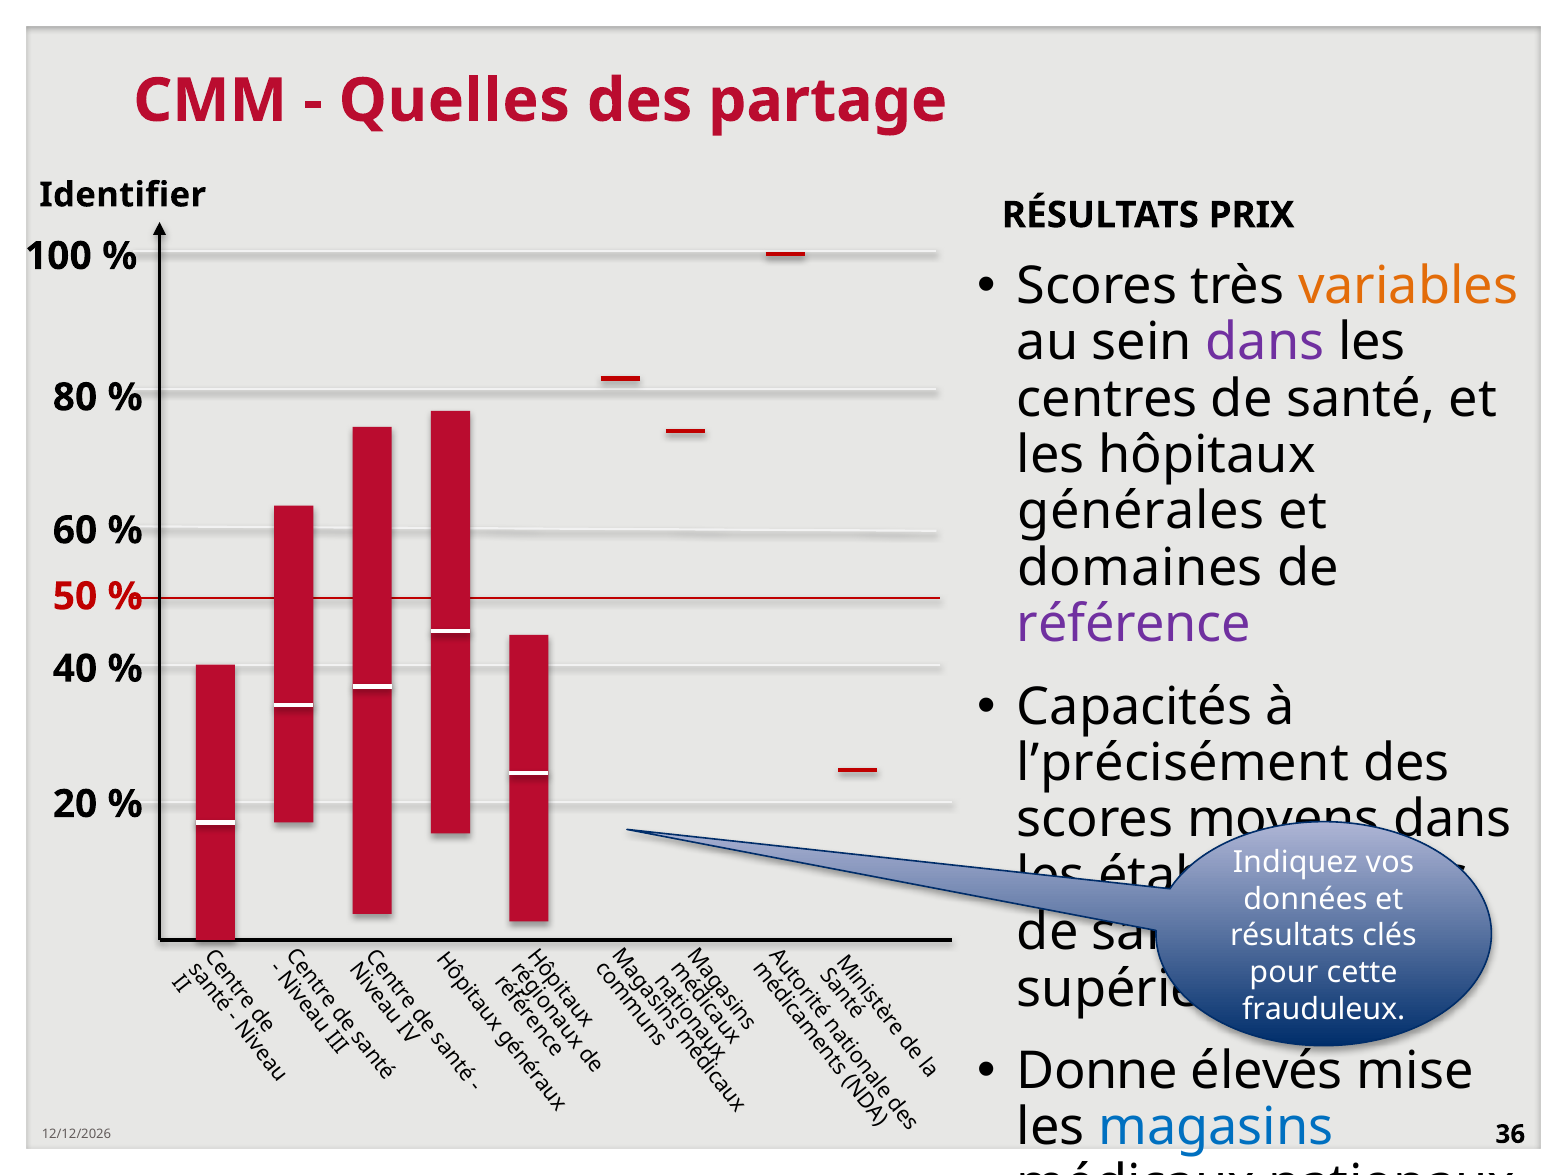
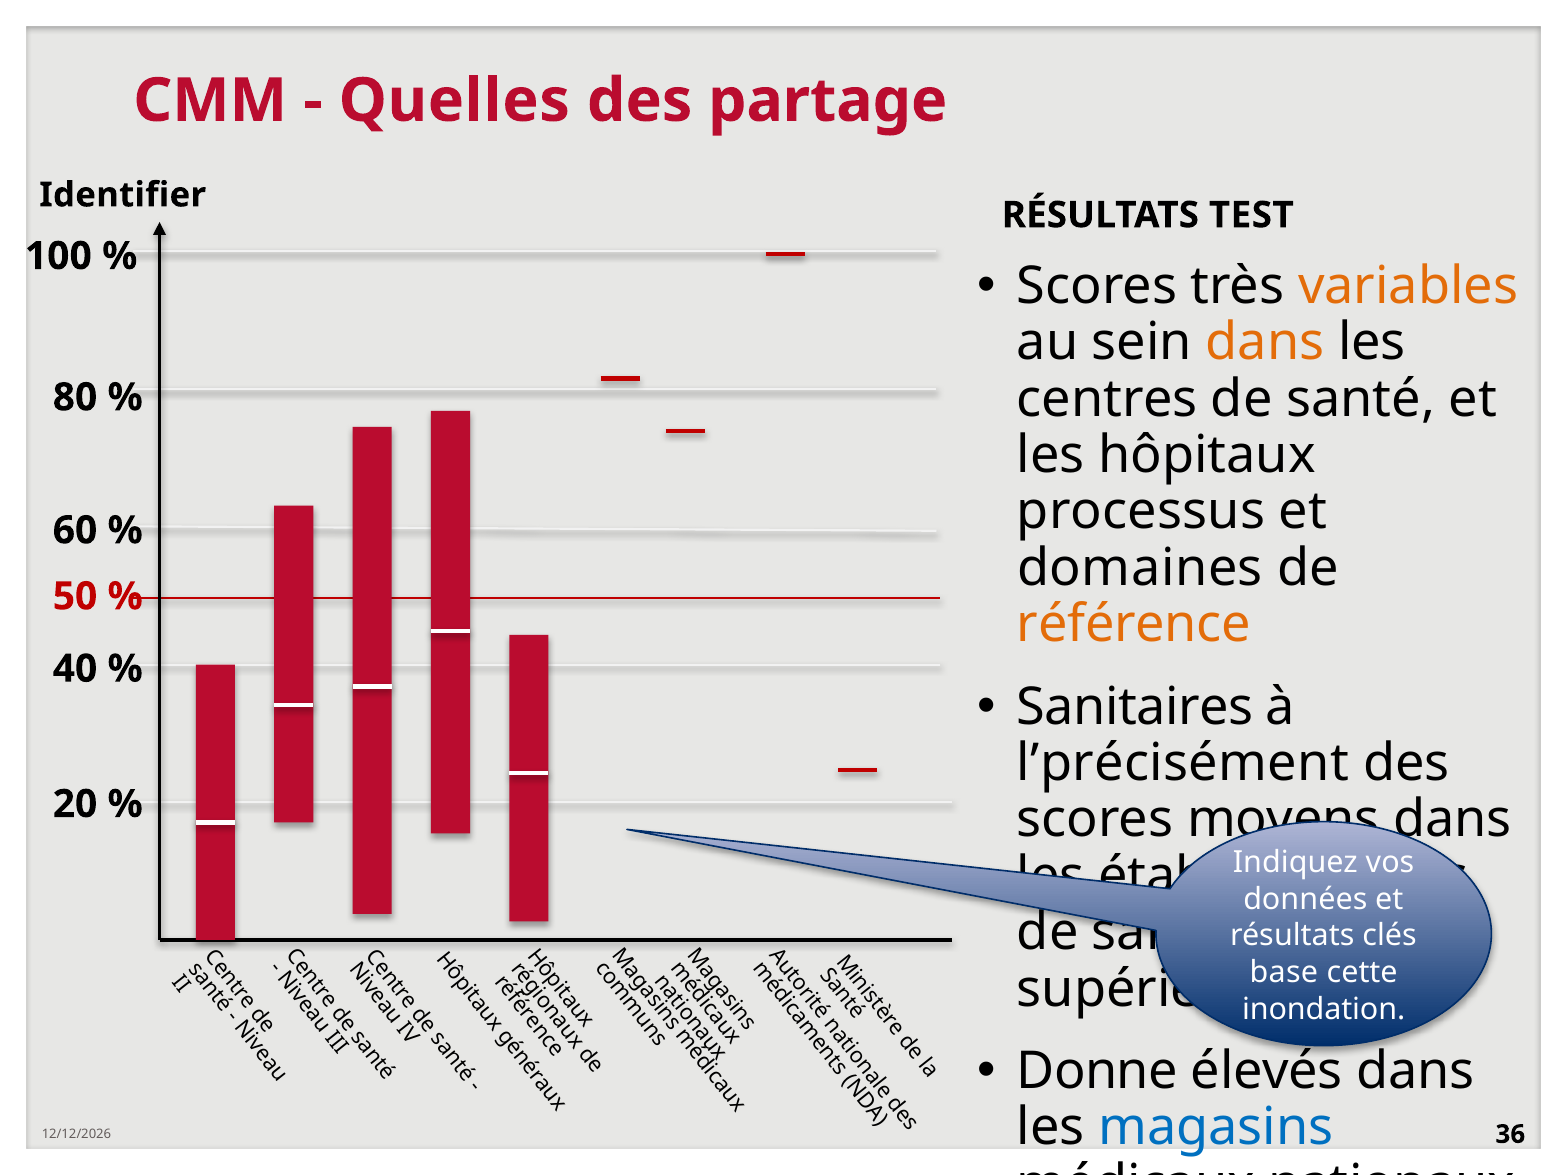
PRIX: PRIX -> TEST (1251, 215)
dans colour: purple -> orange (1265, 343)
générales: générales -> processus (1141, 512)
référence colour: purple -> orange (1134, 625)
Capacités: Capacités -> Sanitaires (1135, 707)
pour: pour -> base (1284, 973)
frauduleux: frauduleux -> inondation (1324, 1009)
élevés mise: mise -> dans (1415, 1072)
